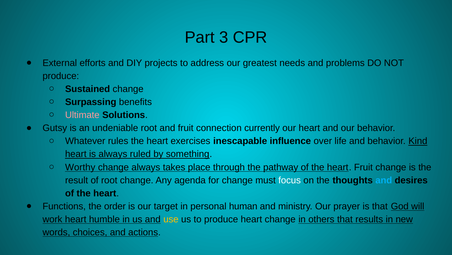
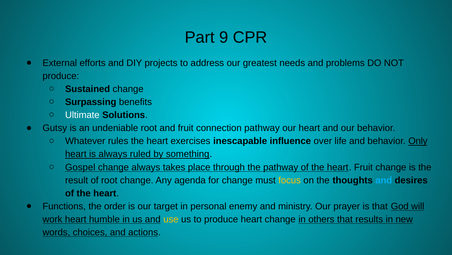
3: 3 -> 9 (224, 37)
Ultimate colour: pink -> white (82, 115)
connection currently: currently -> pathway (262, 128)
Kind: Kind -> Only (418, 141)
Worthy: Worthy -> Gospel (80, 167)
focus colour: white -> yellow (290, 180)
human: human -> enemy (243, 206)
